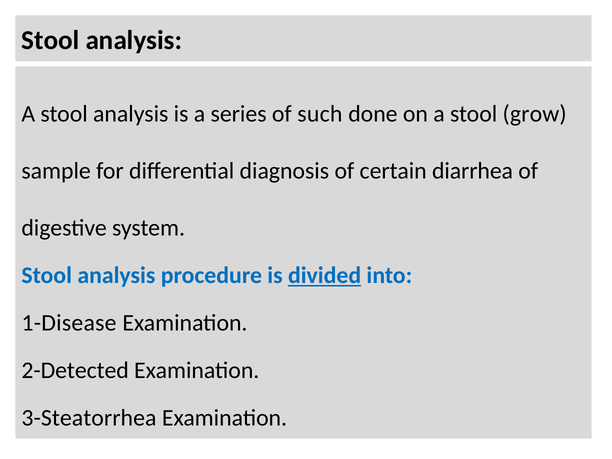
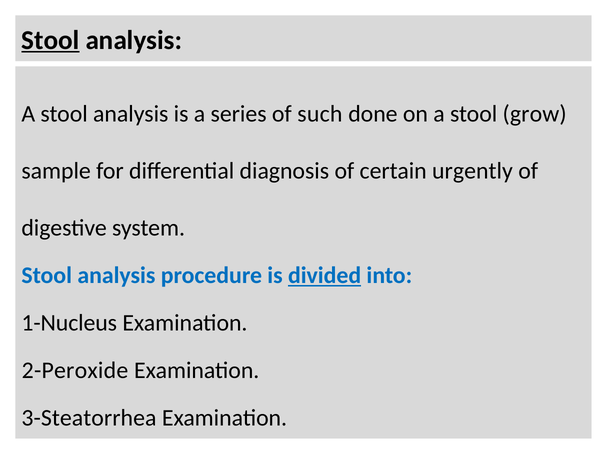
Stool underline: none -> present (50, 40)
diarrhea: diarrhea -> urgently (472, 171)
1-Disease: 1-Disease -> 1-Nucleus (69, 323)
2-Detected: 2-Detected -> 2-Peroxide (75, 370)
